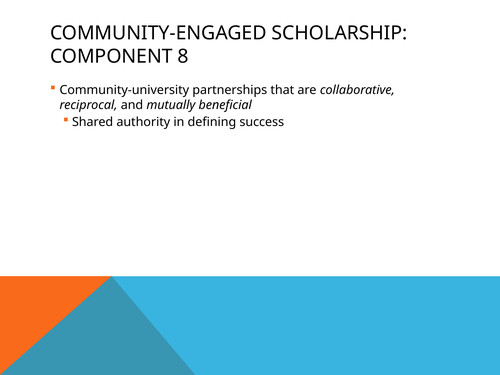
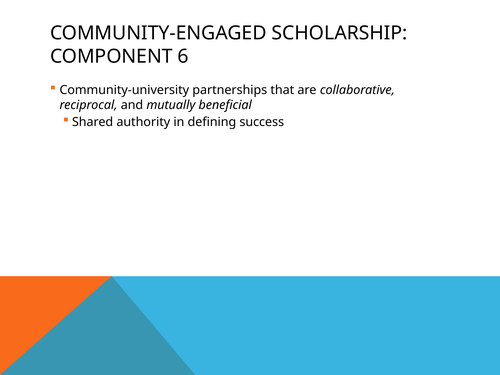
8: 8 -> 6 (183, 56)
